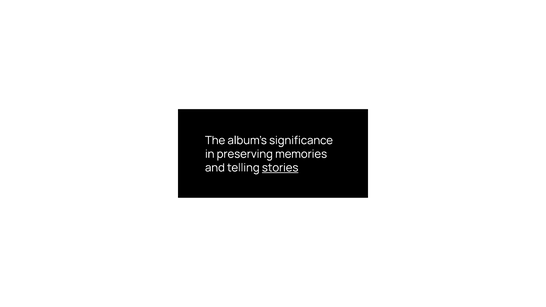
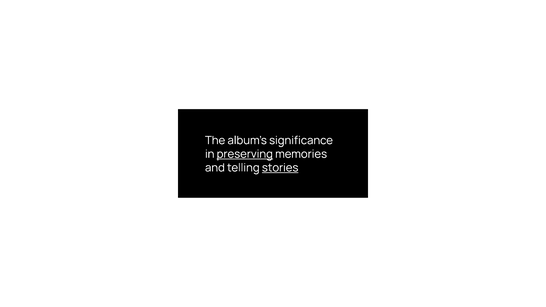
preserving underline: none -> present (245, 154)
